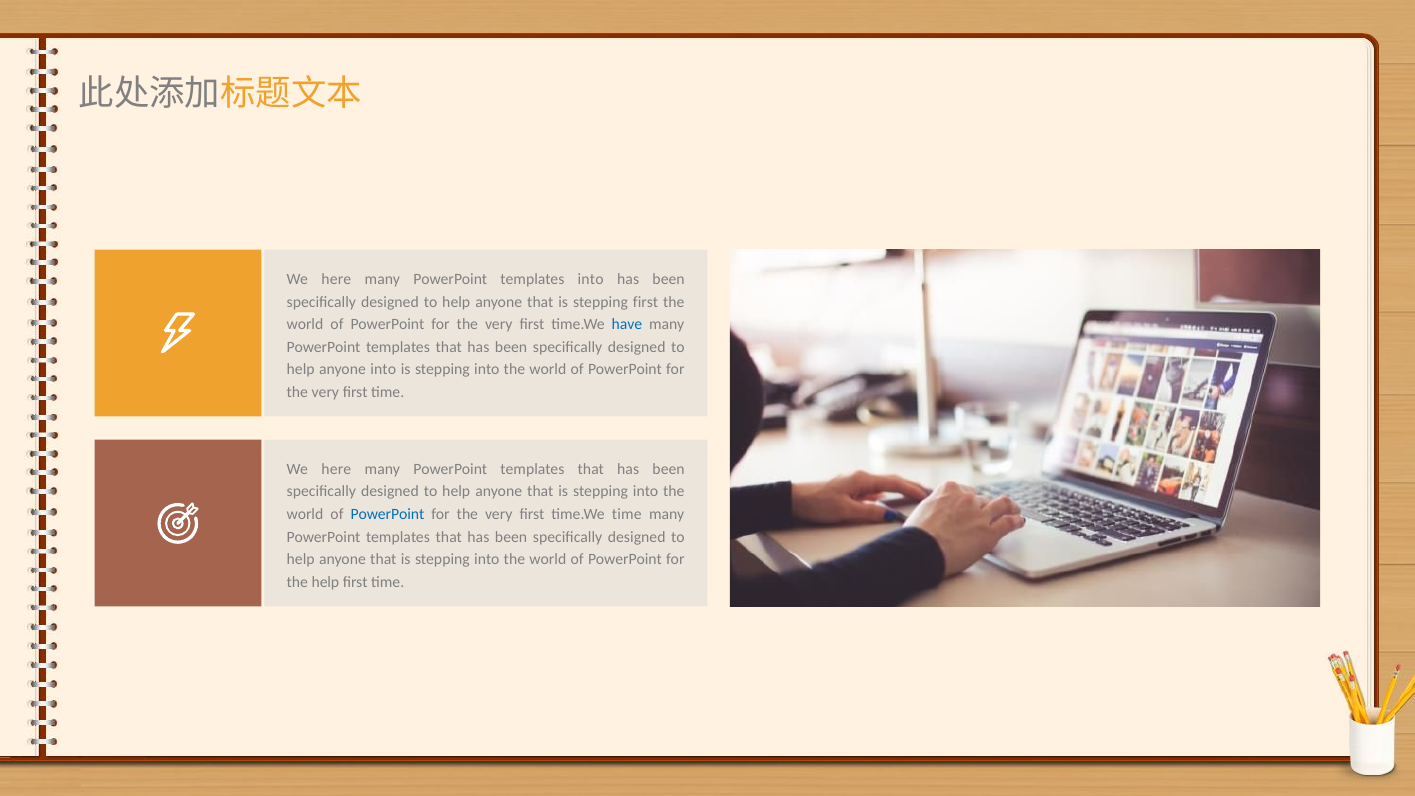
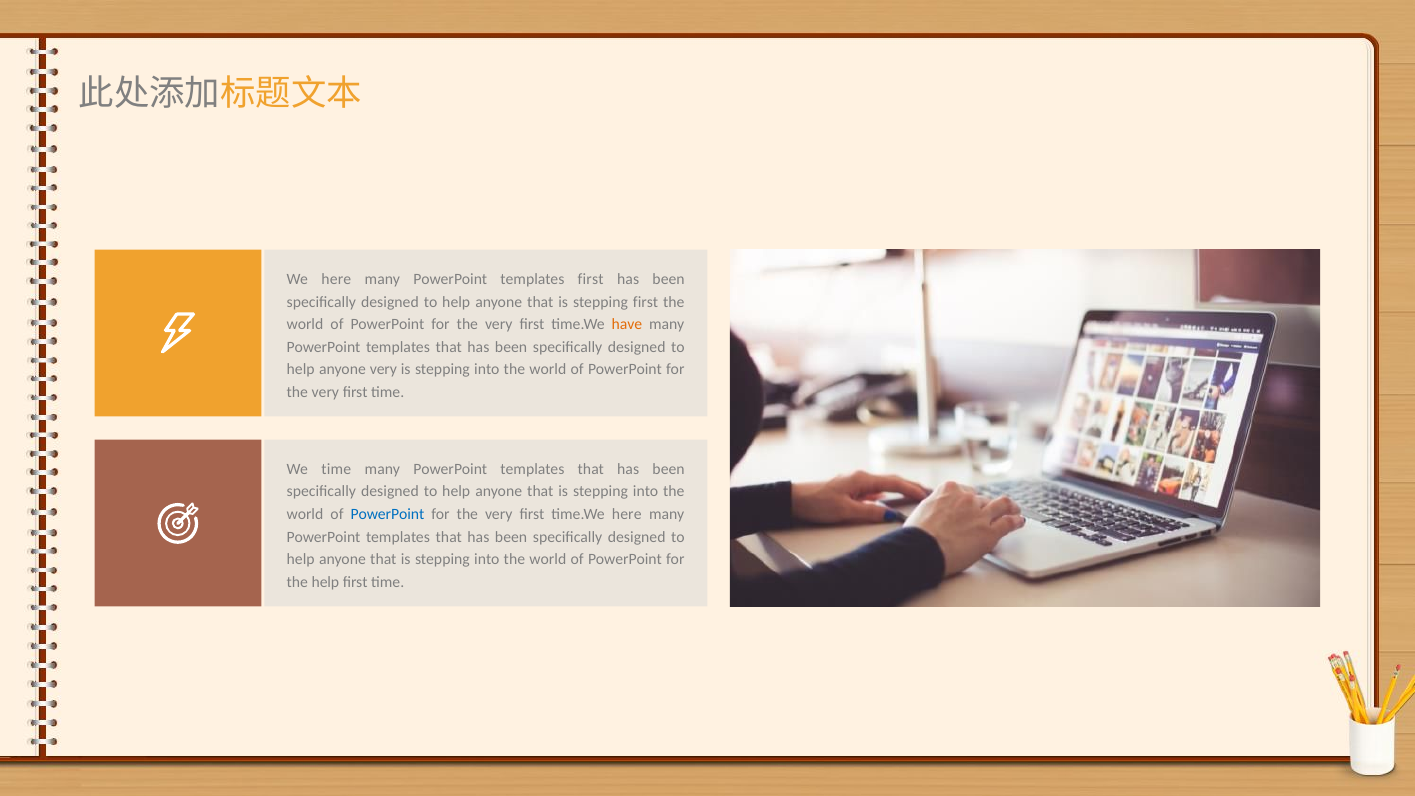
templates into: into -> first (591, 279)
have colour: blue -> orange (627, 324)
anyone into: into -> very (383, 370)
here: here -> time (336, 469)
time.We time: time -> here (627, 514)
